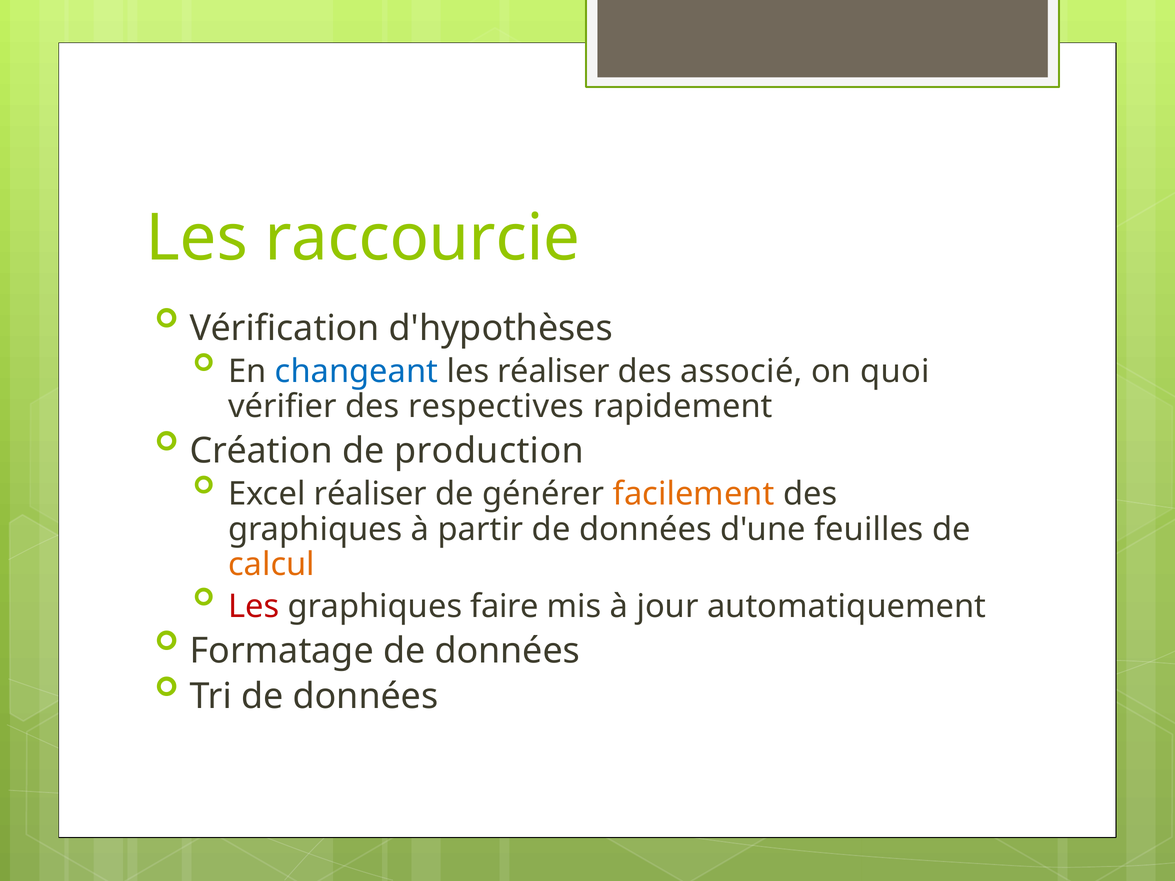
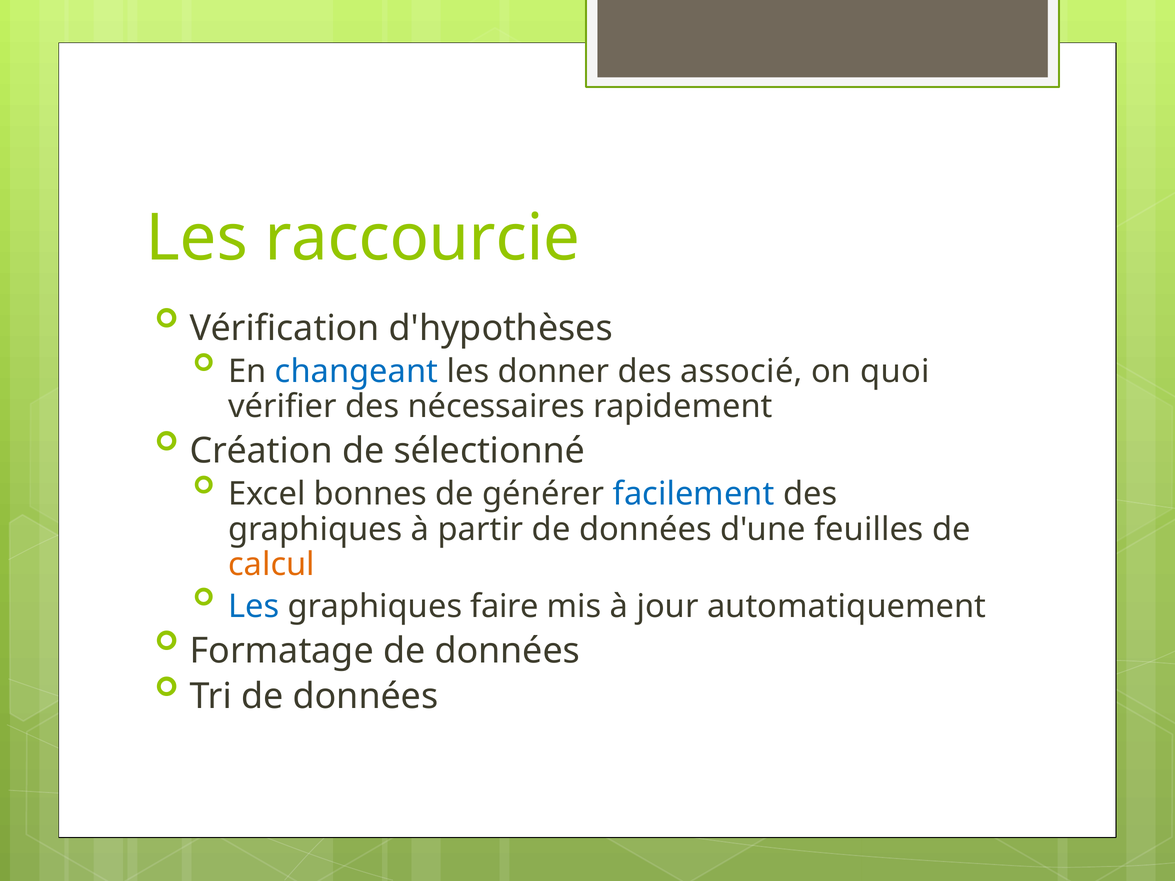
les réaliser: réaliser -> donner (553, 372)
respectives: respectives -> nécessaires (496, 407)
production: production -> sélectionné (489, 451)
Excel réaliser: réaliser -> bonnes (370, 494)
facilement colour: orange -> blue (694, 494)
Les colour: red -> blue (254, 606)
